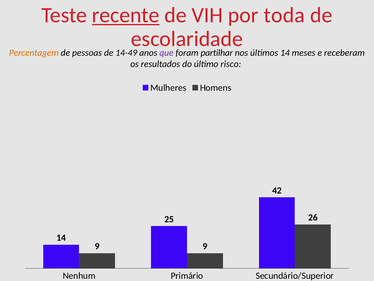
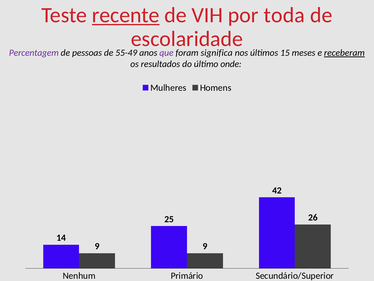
Percentagem colour: orange -> purple (34, 53)
14-49: 14-49 -> 55-49 (126, 53)
partilhar: partilhar -> significa (217, 53)
últimos 14: 14 -> 15 (285, 53)
receberam underline: none -> present (344, 53)
risco: risco -> onde (231, 64)
